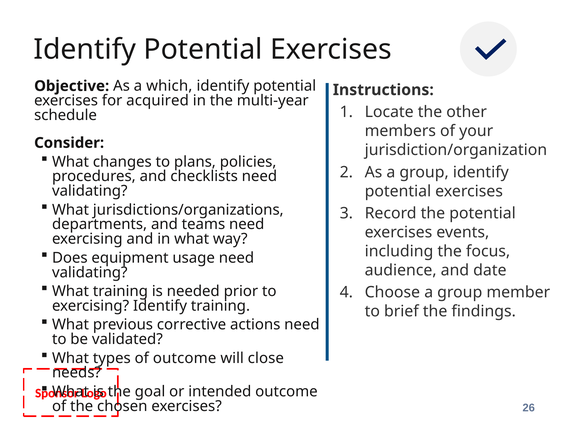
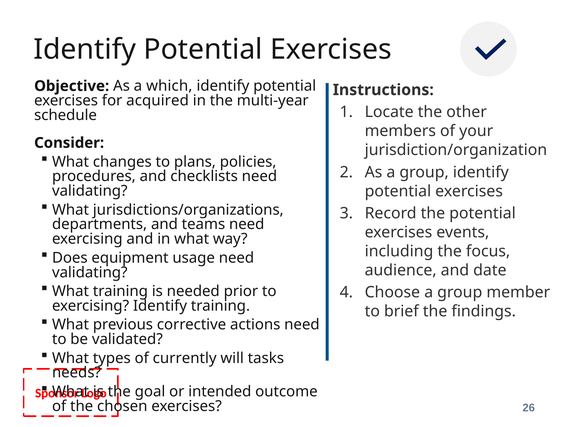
of outcome: outcome -> currently (185, 358)
close: close -> tasks (266, 358)
